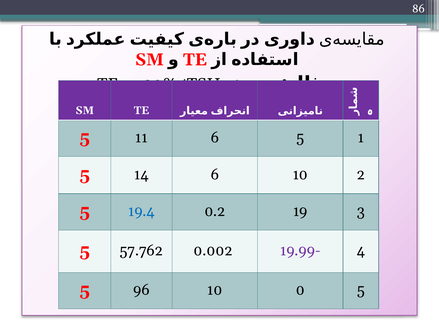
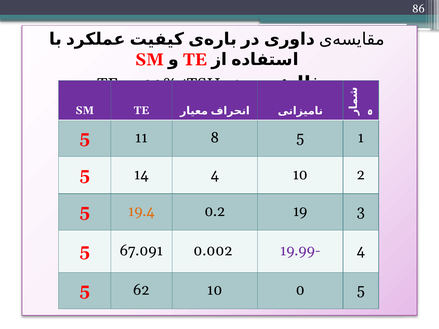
11 6: 6 -> 8 (215, 138)
14 6: 6 -> 4 (215, 175)
19.4 colour: blue -> orange (141, 212)
57.762: 57.762 -> 67.091 (141, 251)
96: 96 -> 62 (141, 290)
